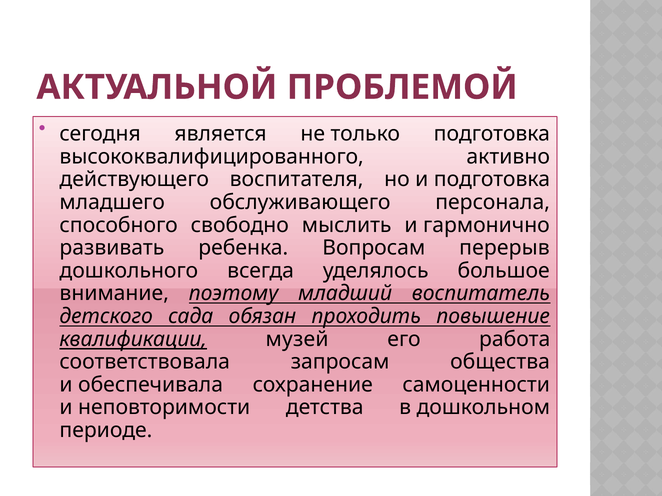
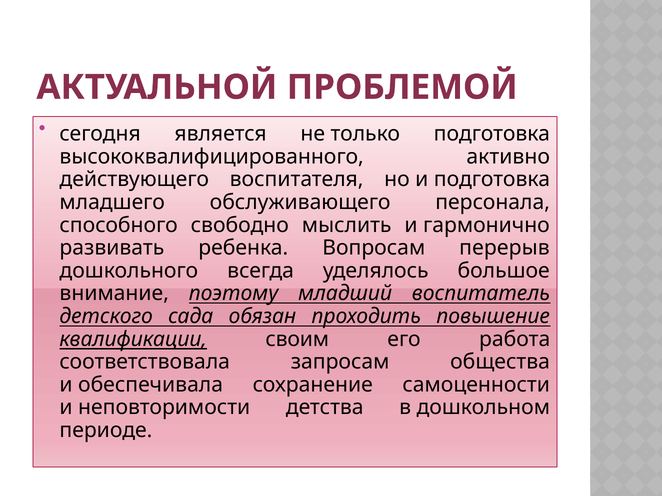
музей: музей -> своим (297, 339)
